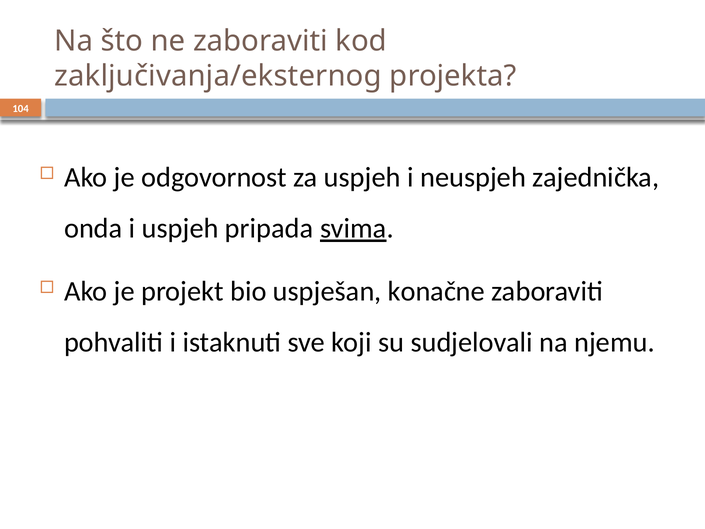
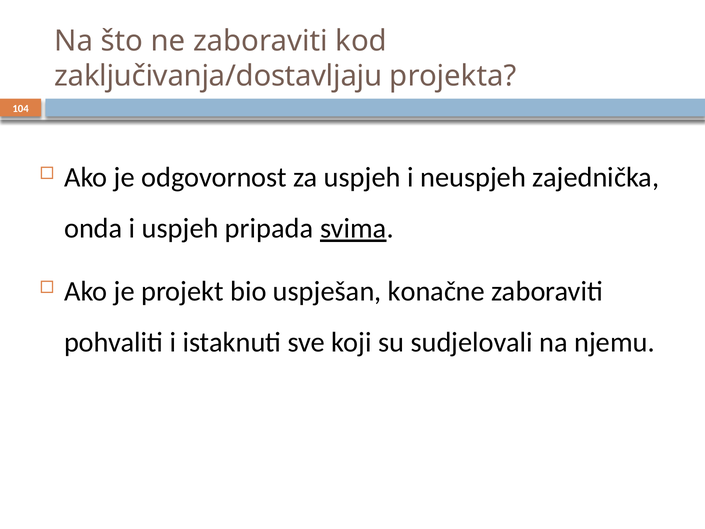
zaključivanja/eksternog: zaključivanja/eksternog -> zaključivanja/dostavljaju (218, 76)
